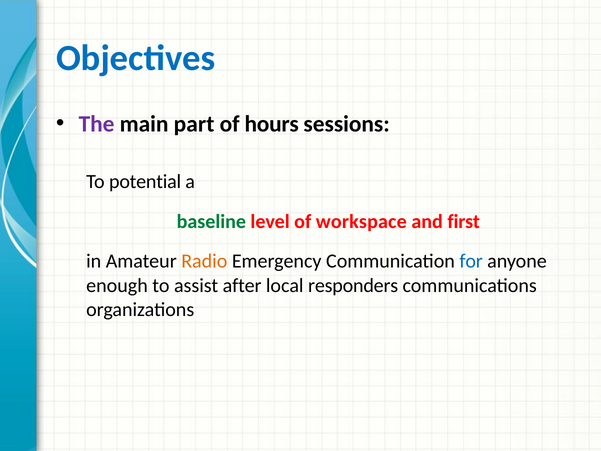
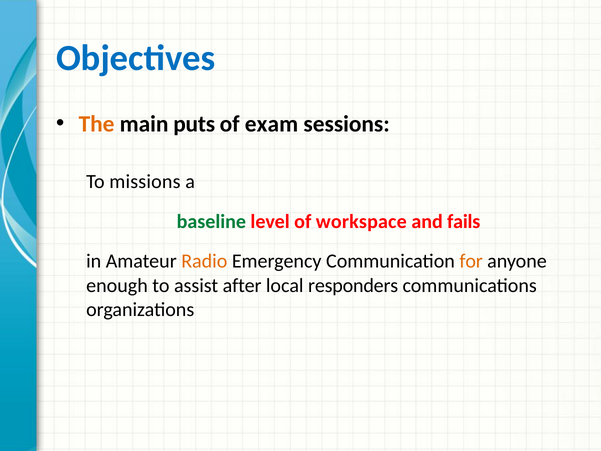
The colour: purple -> orange (97, 124)
part: part -> puts (194, 124)
hours: hours -> exam (271, 124)
potential: potential -> missions (145, 182)
first: first -> fails (464, 221)
for colour: blue -> orange (471, 261)
